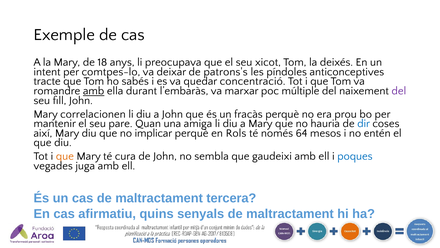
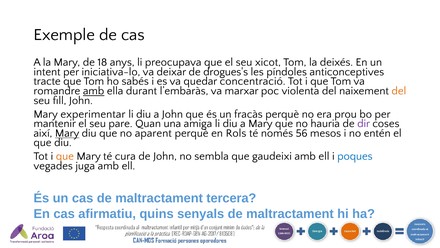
comtpes-lo: comtpes-lo -> iniciativa-lo (111, 72)
patrons's: patrons's -> drogues's (226, 72)
múltiple: múltiple -> violenta (300, 91)
del colour: purple -> orange (399, 91)
correlacionen: correlacionen -> experimentar (93, 114)
dir colour: blue -> purple (364, 123)
Mary underline: none -> present (67, 133)
implicar: implicar -> aparent (153, 133)
64: 64 -> 56 (302, 133)
